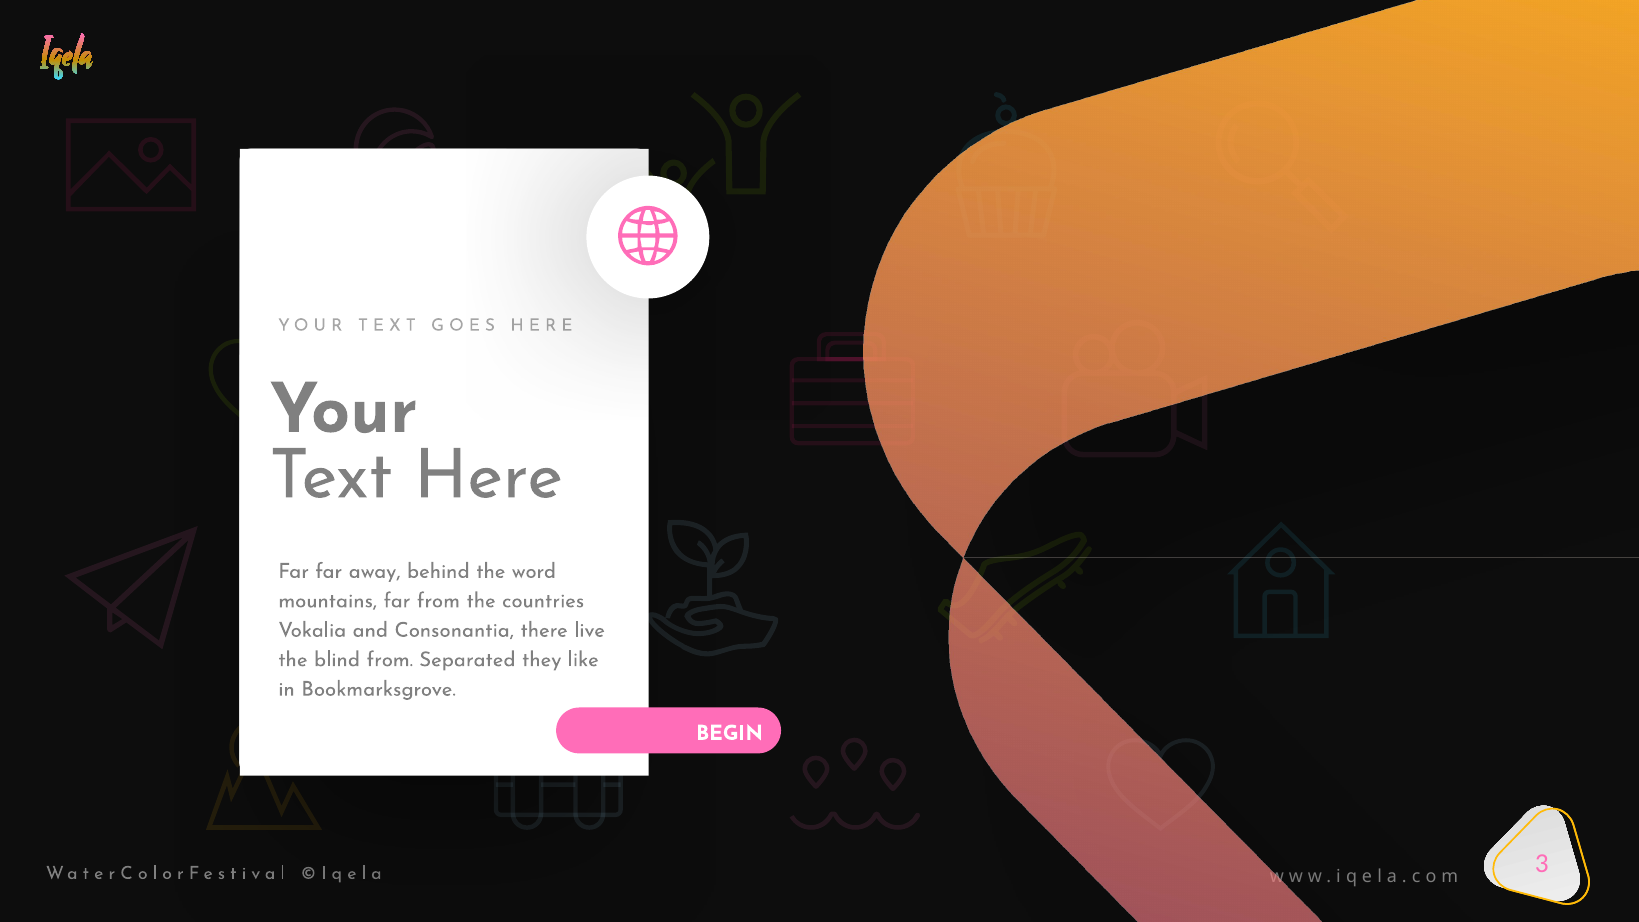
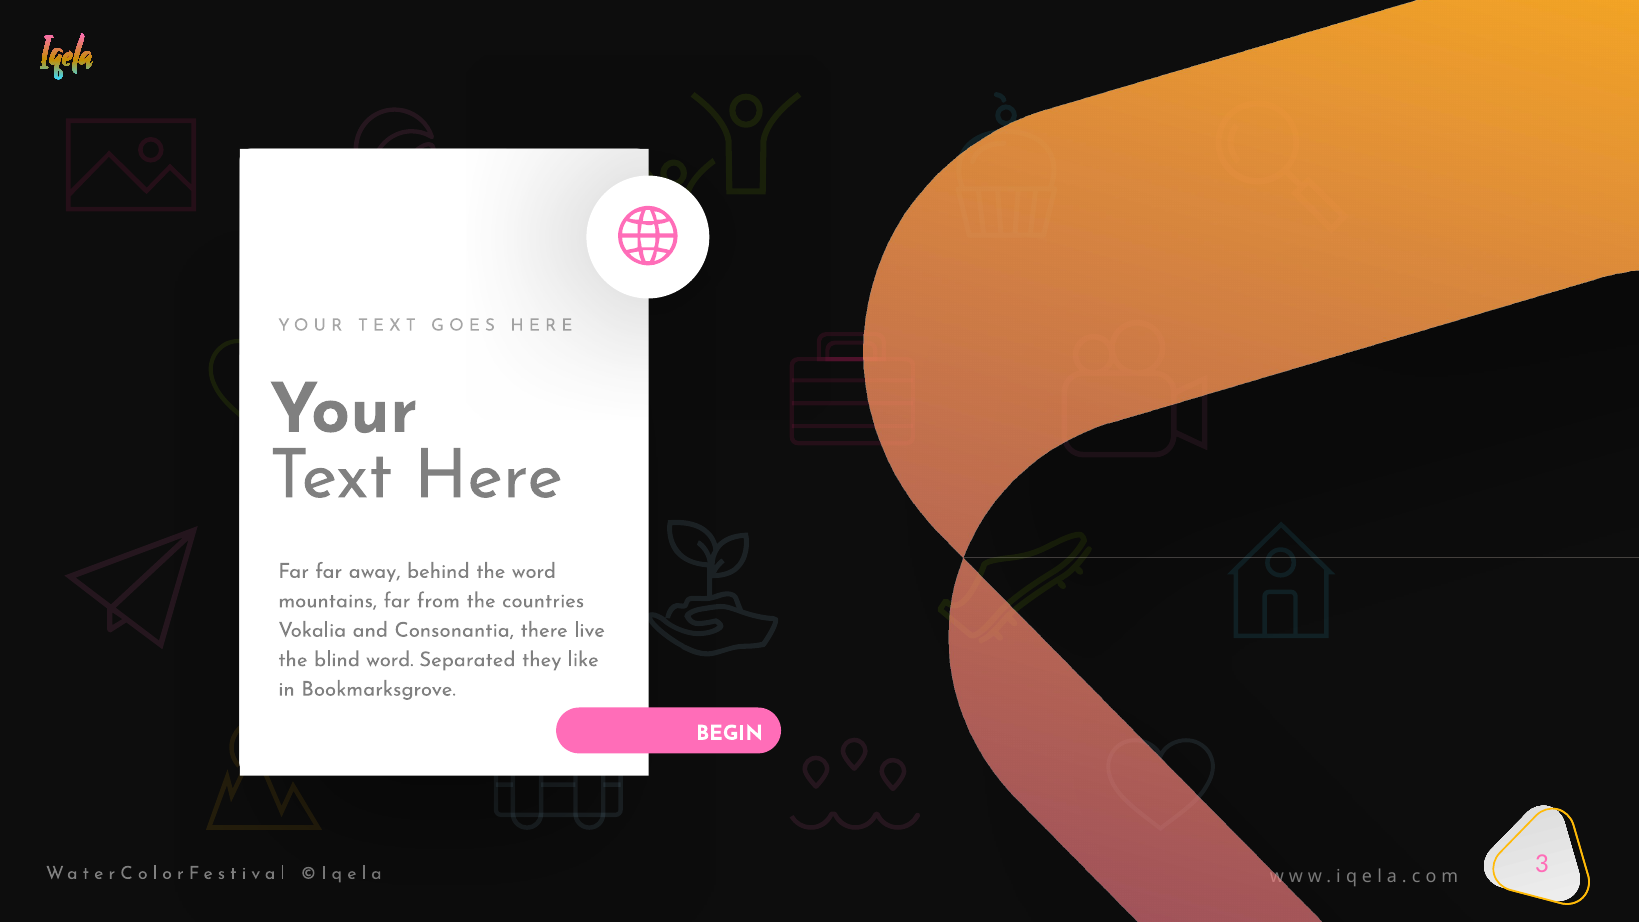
blind from: from -> word (390, 659)
